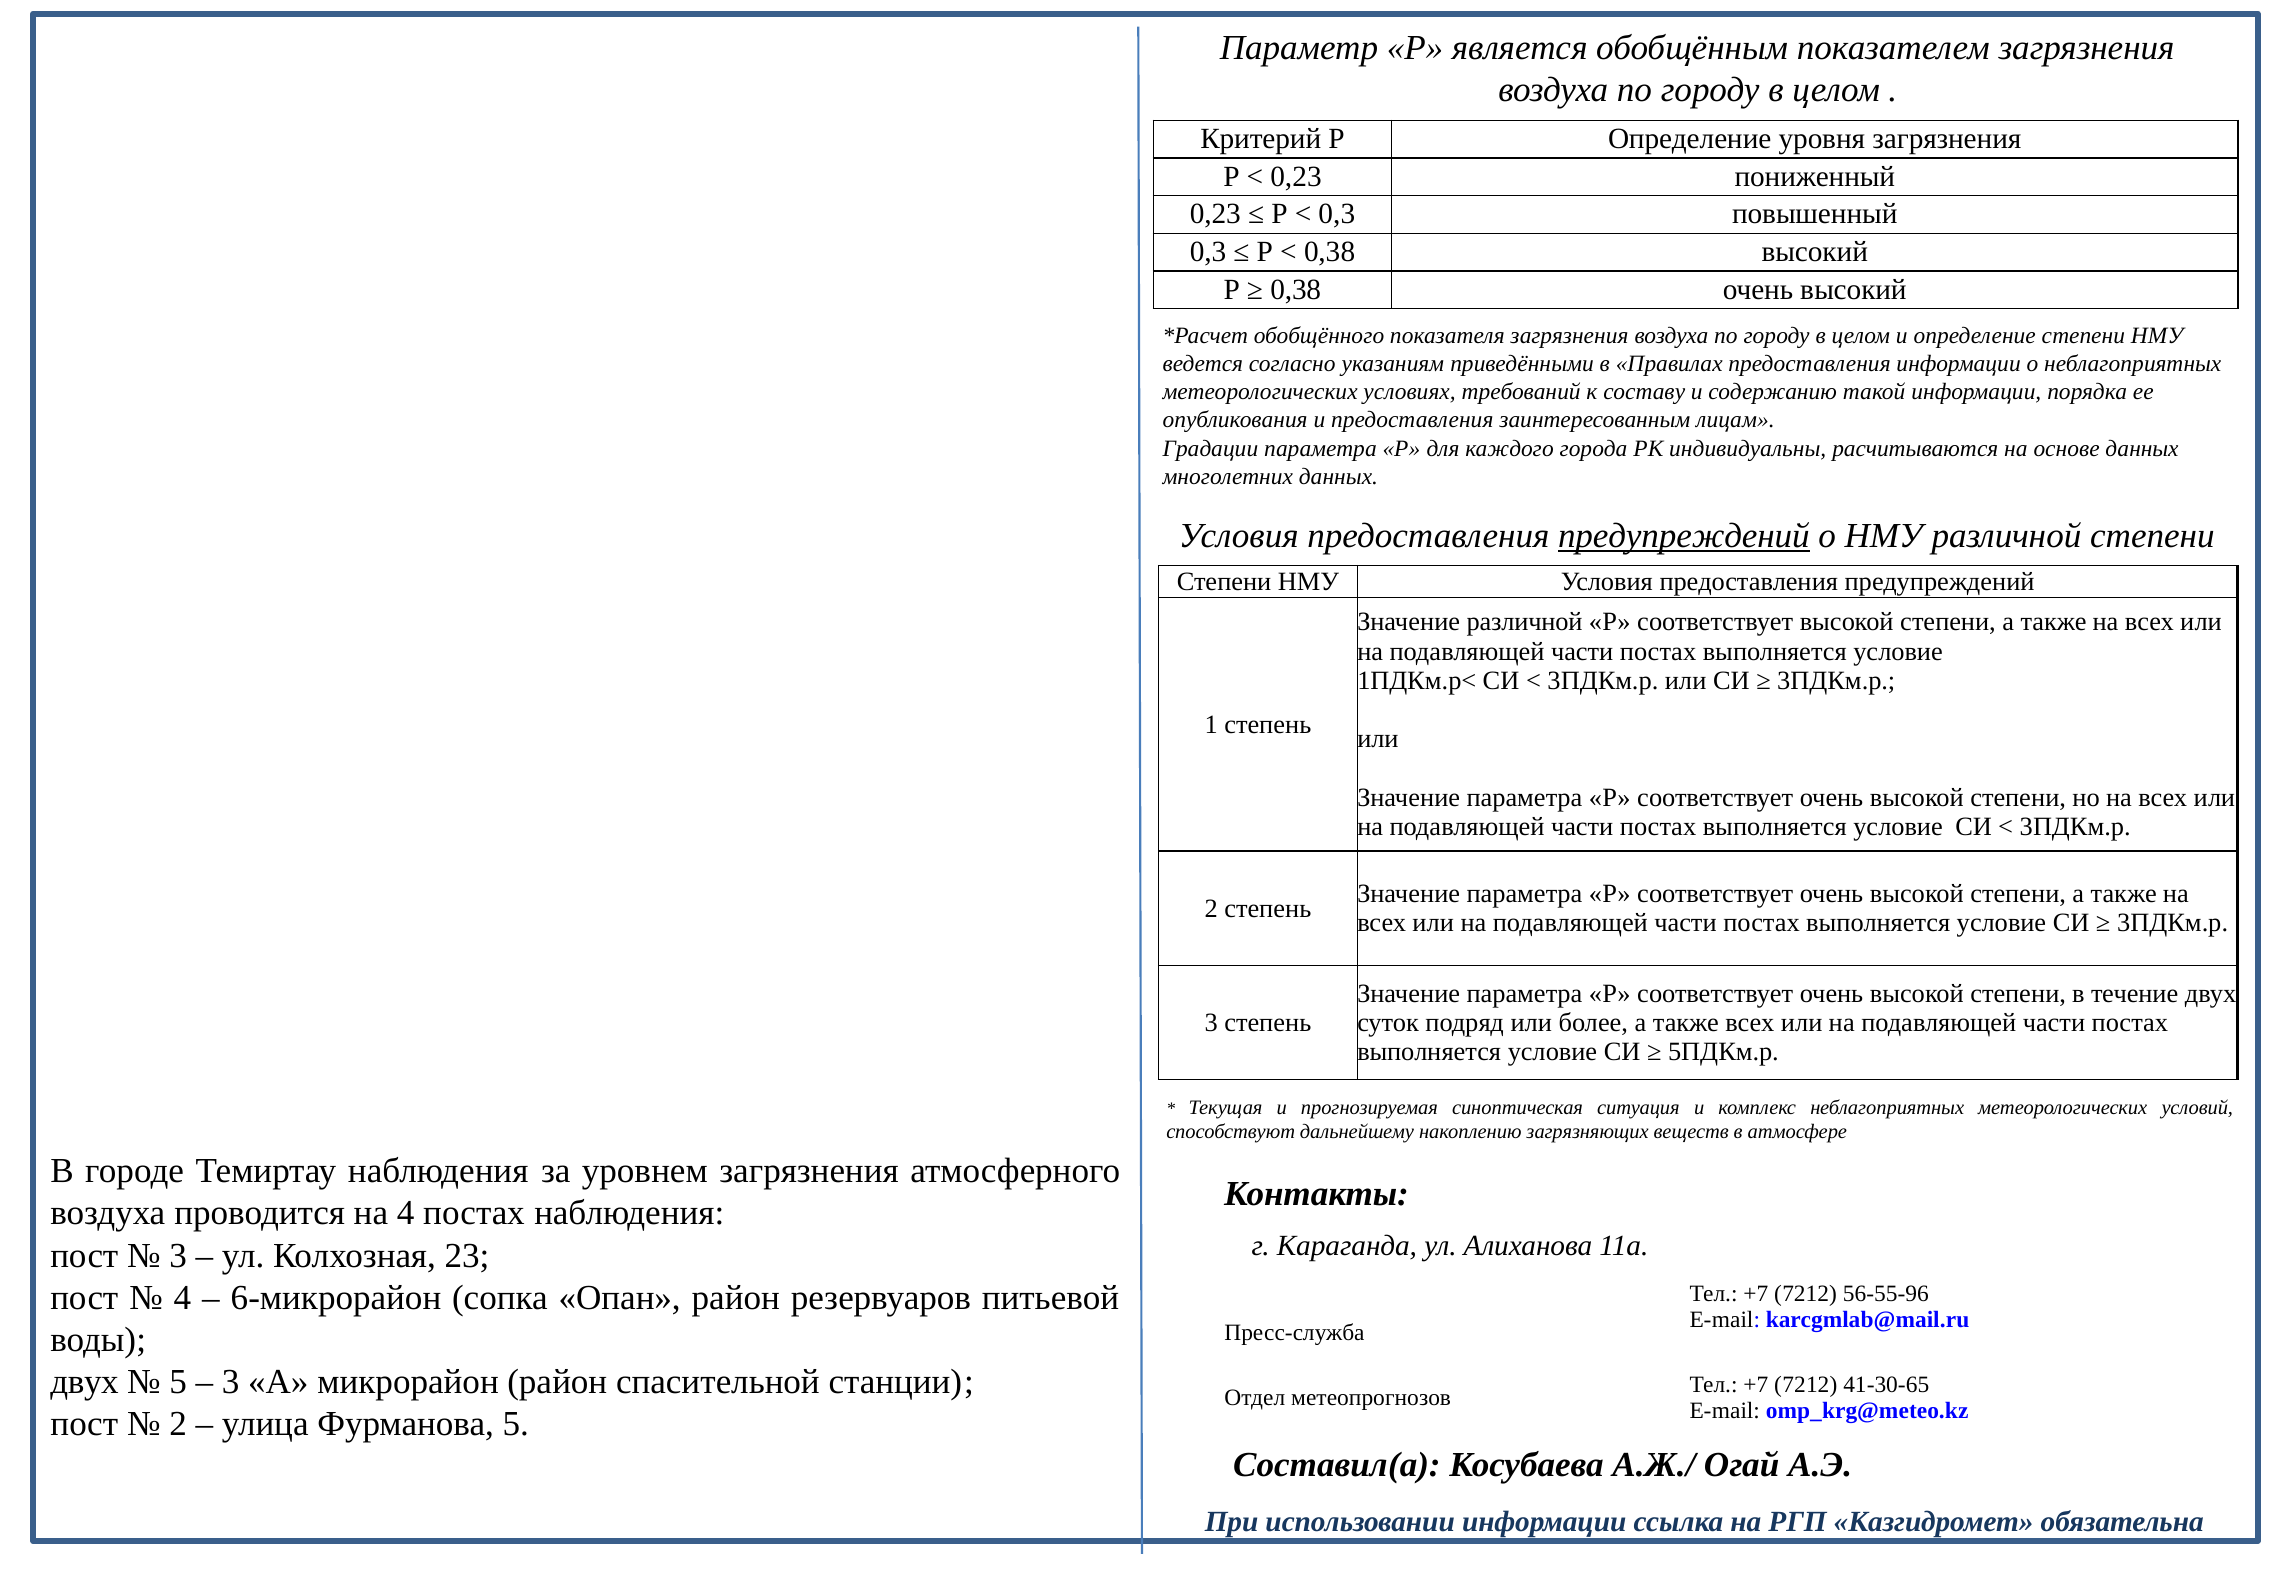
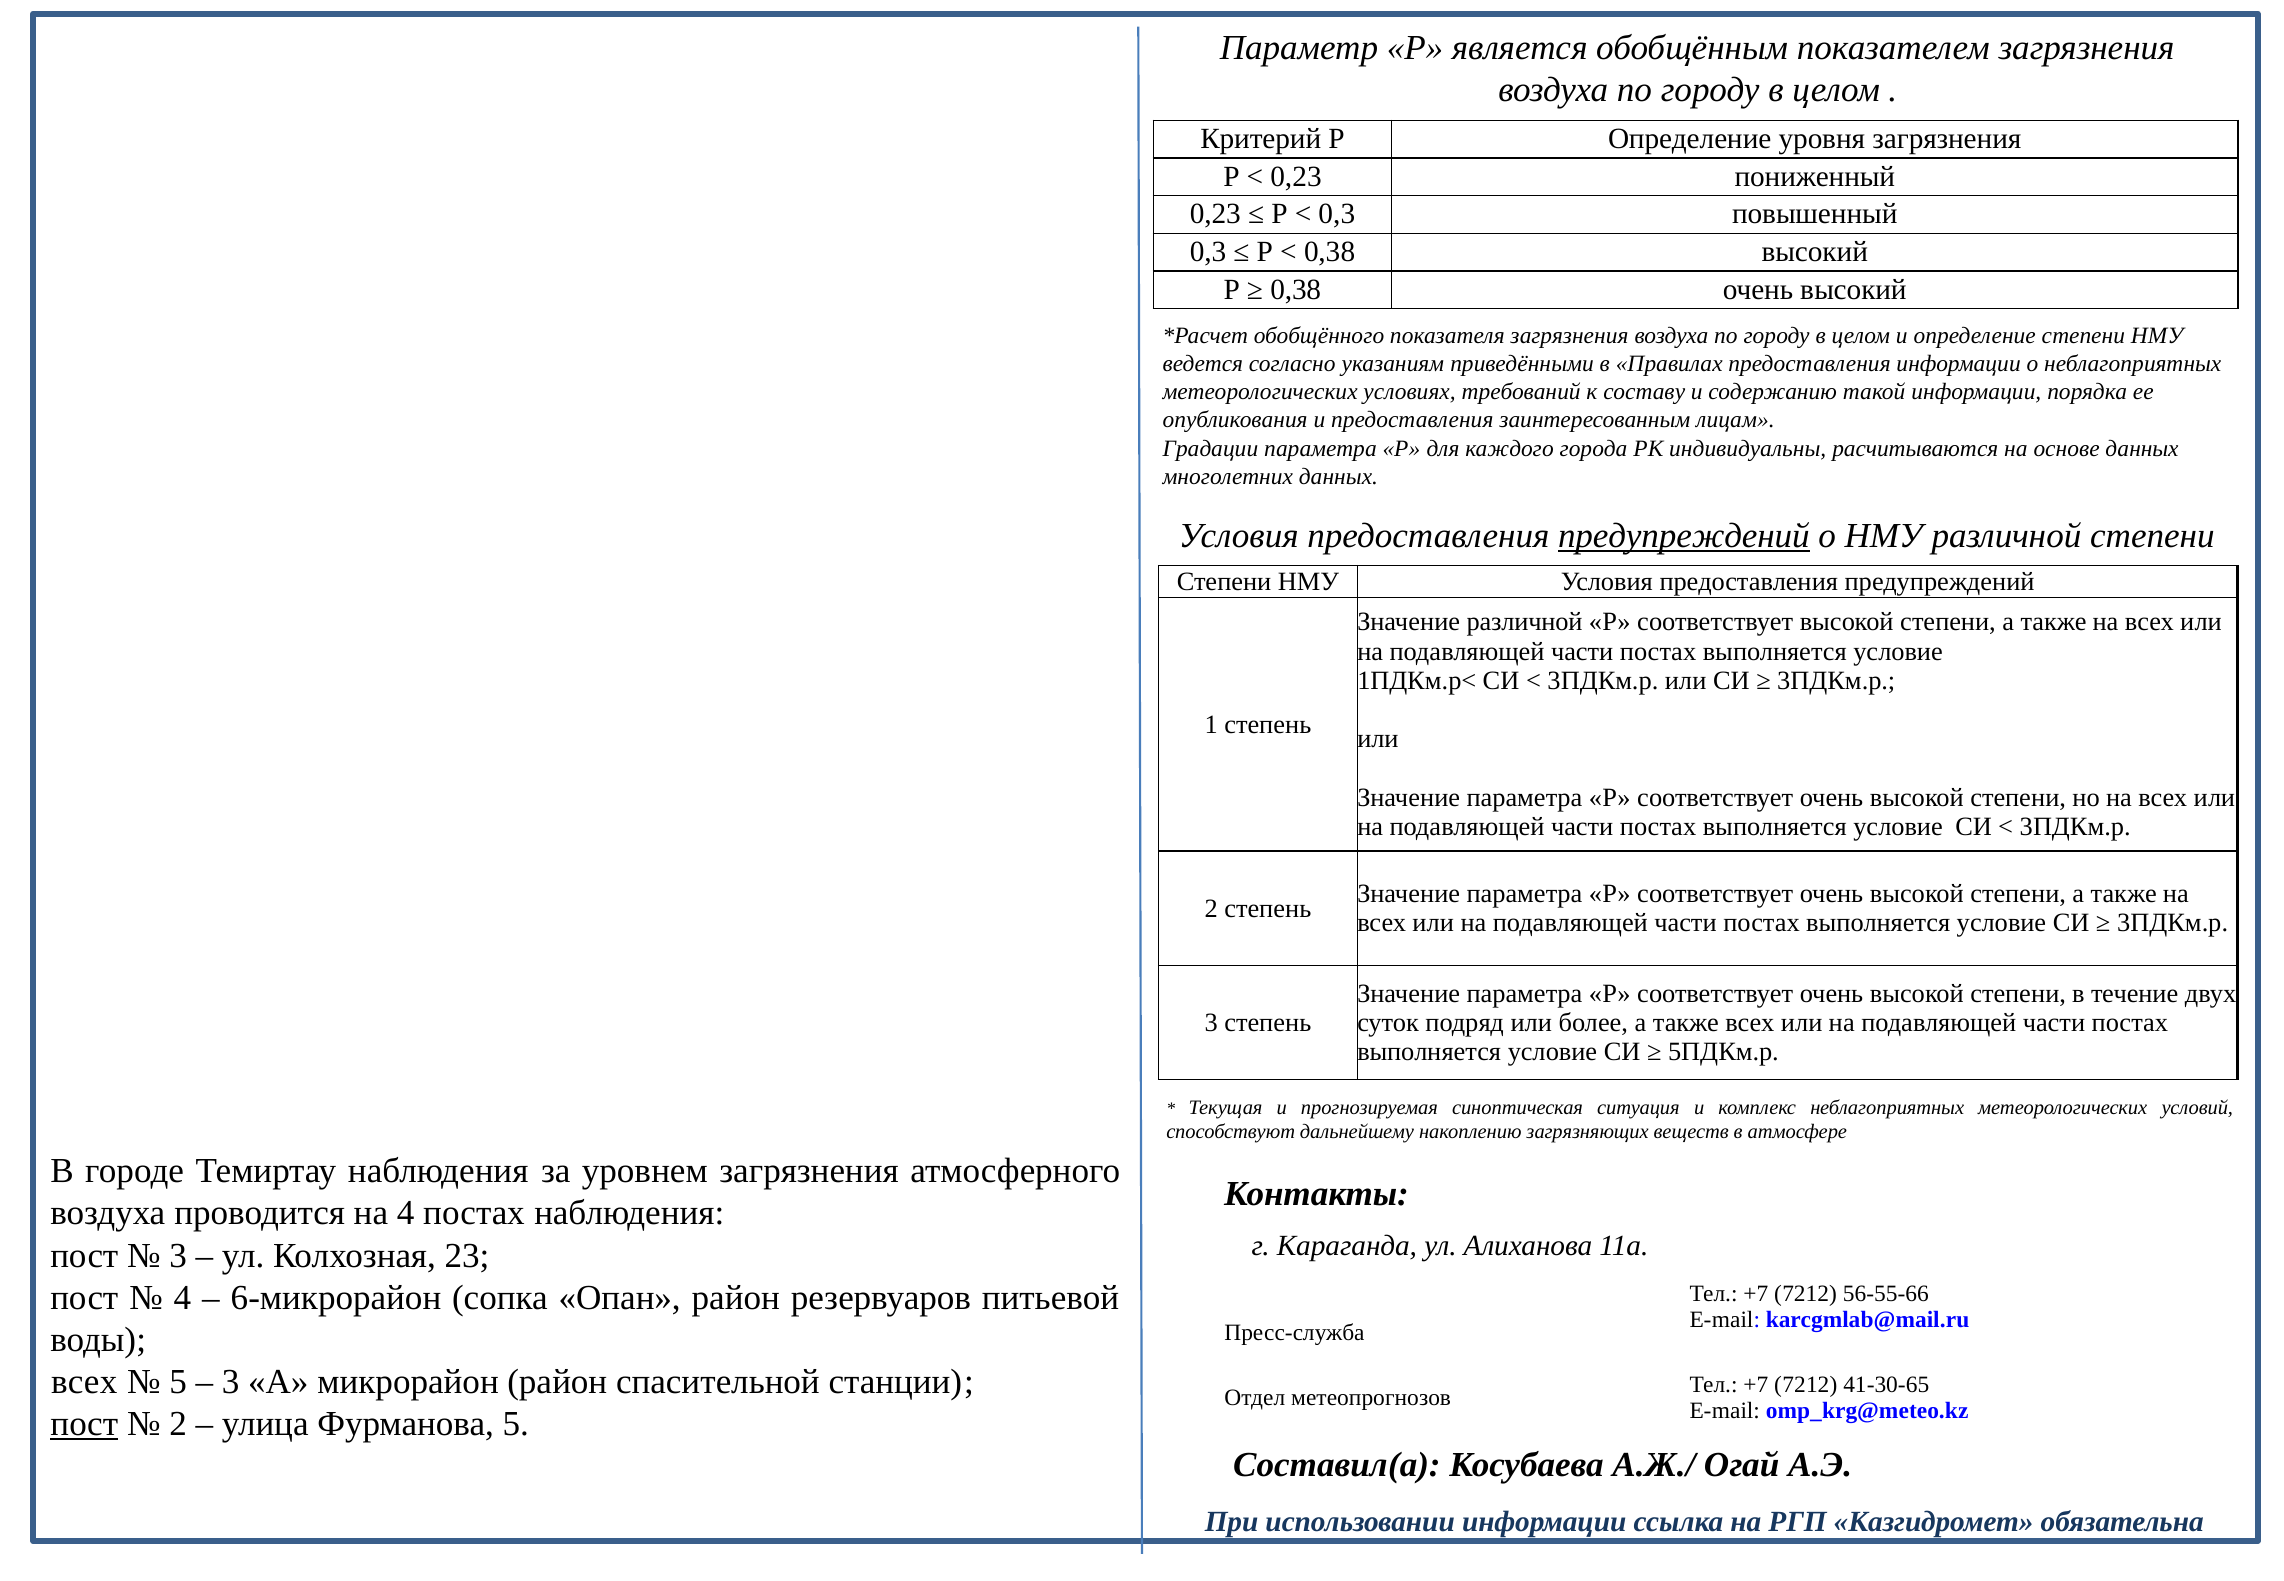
56-55-96: 56-55-96 -> 56-55-66 (1886, 1294)
двух: двух -> всех (84, 1382)
пост underline: none -> present (84, 1424)
